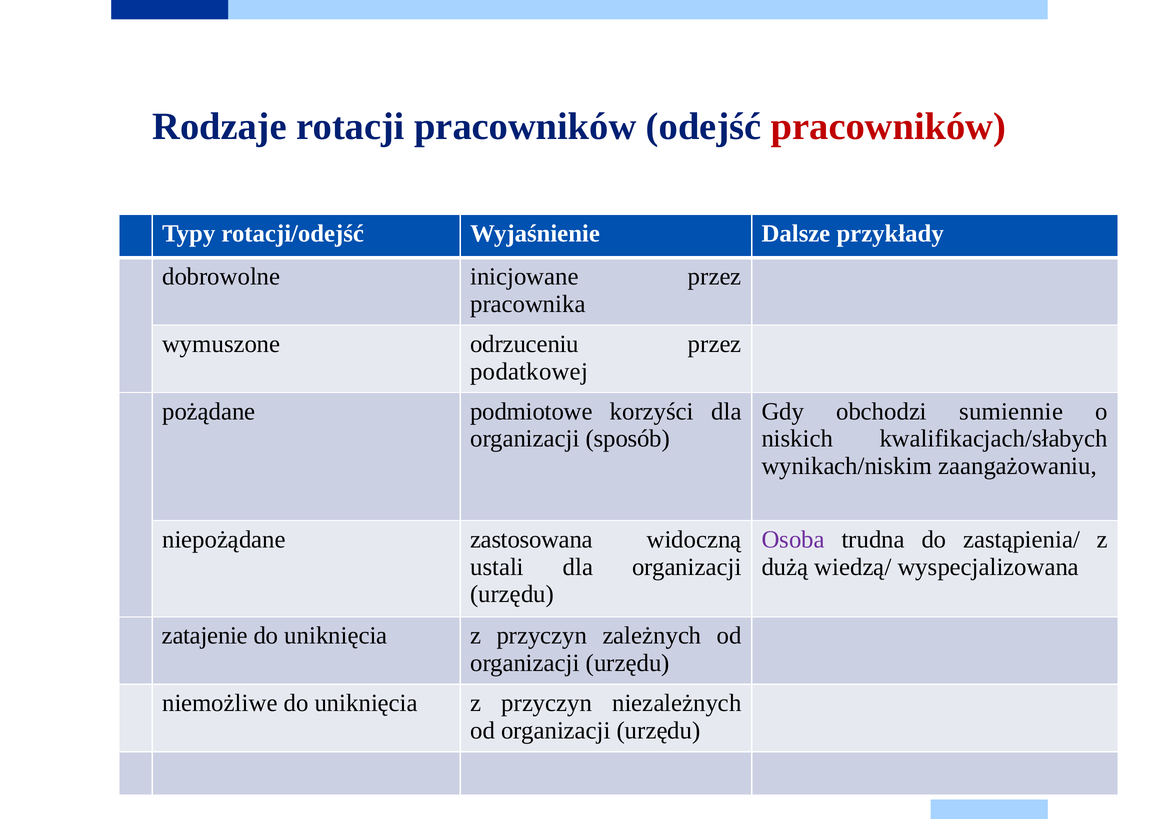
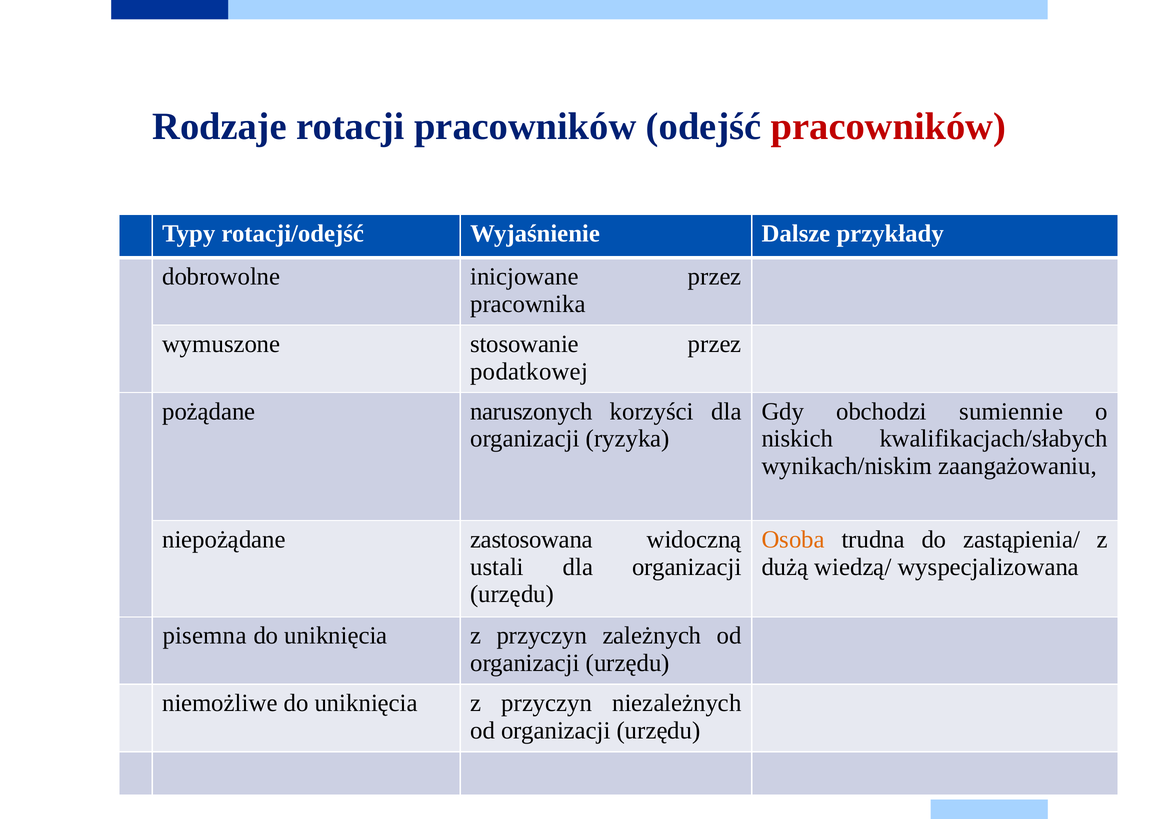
odrzuceniu: odrzuceniu -> stosowanie (525, 344)
podmiotowe: podmiotowe -> naruszonych (531, 412)
sposób: sposób -> ryzyka (628, 439)
Osoba colour: purple -> orange (793, 540)
zatajenie: zatajenie -> pisemna (205, 636)
